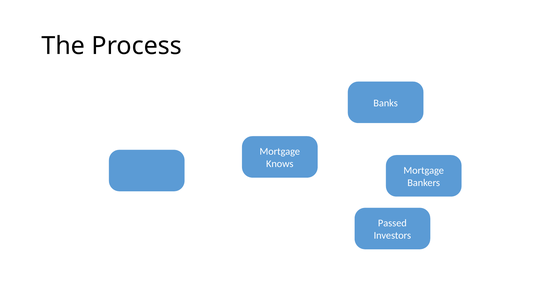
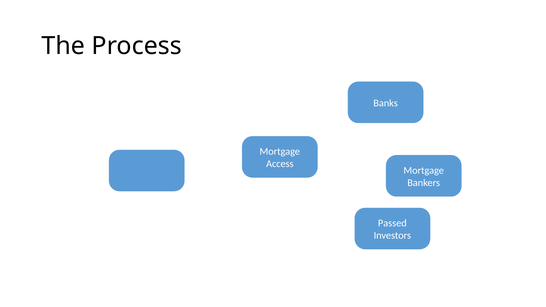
Knows: Knows -> Access (280, 164)
